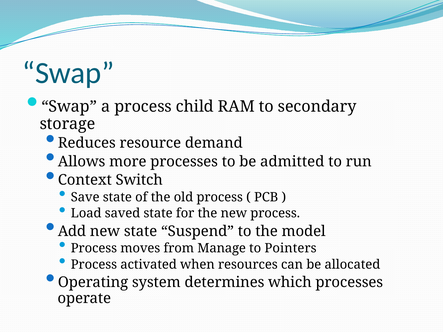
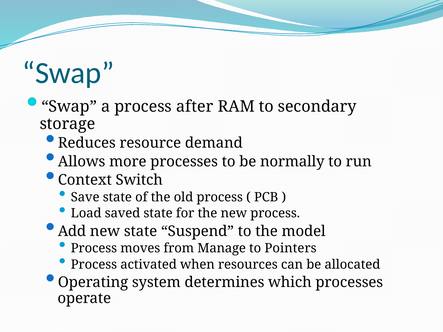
child: child -> after (195, 107)
admitted: admitted -> normally (292, 162)
